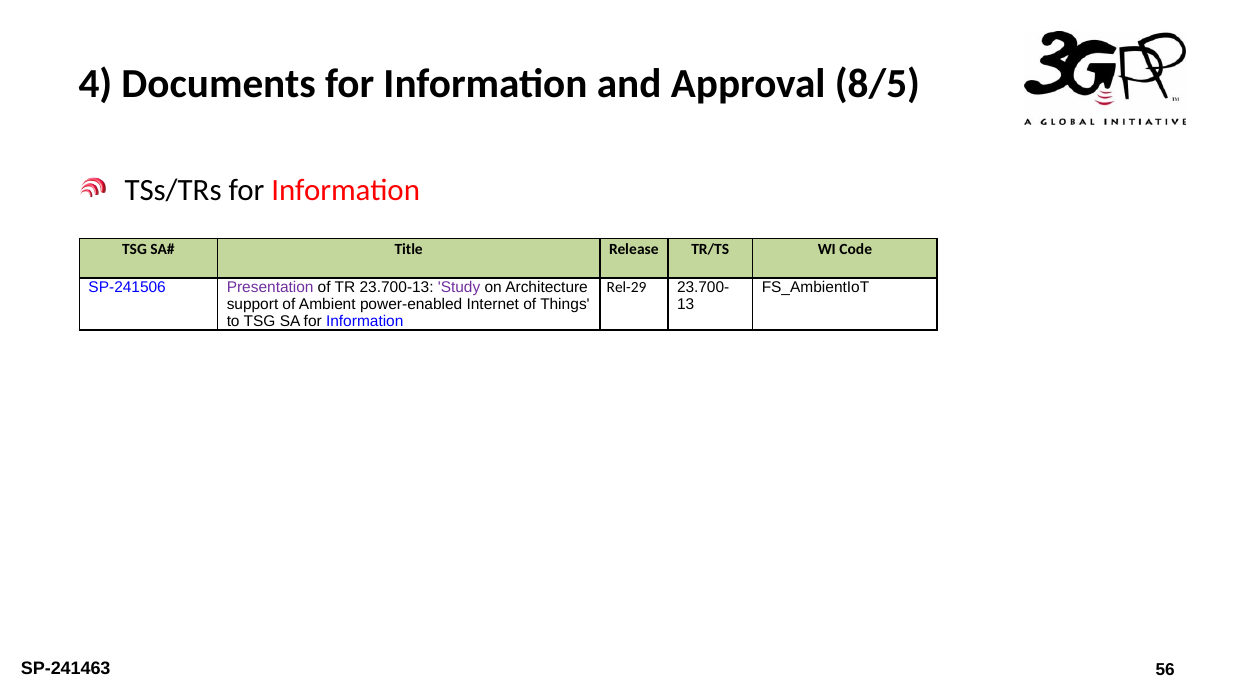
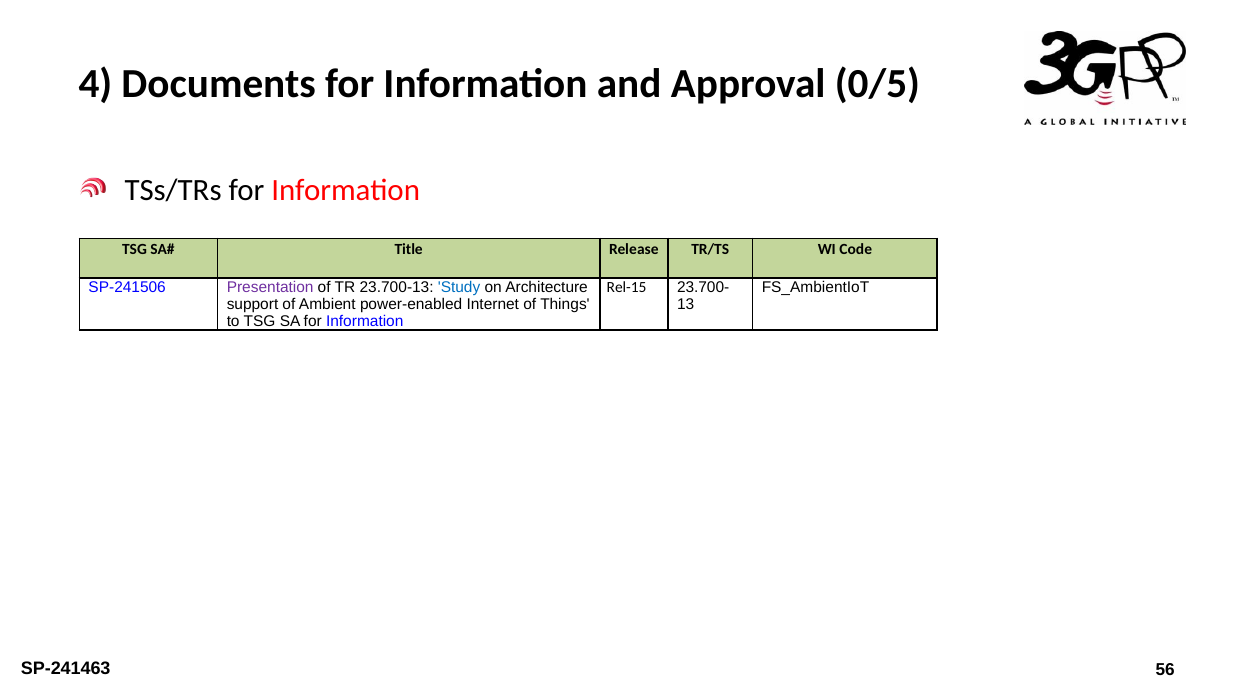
8/5: 8/5 -> 0/5 (877, 84)
Study colour: purple -> blue (459, 287)
Rel-29: Rel-29 -> Rel-15 (627, 288)
